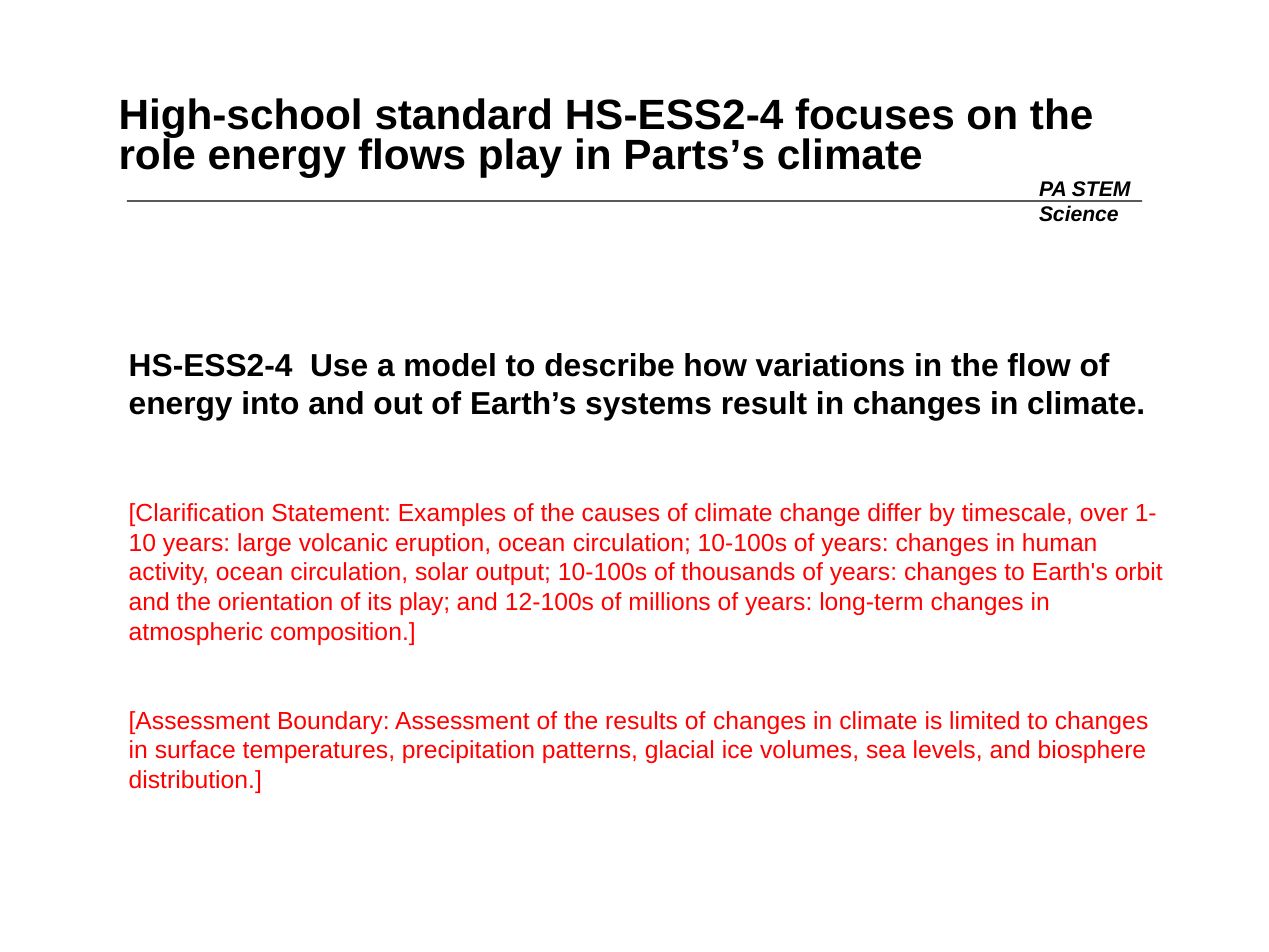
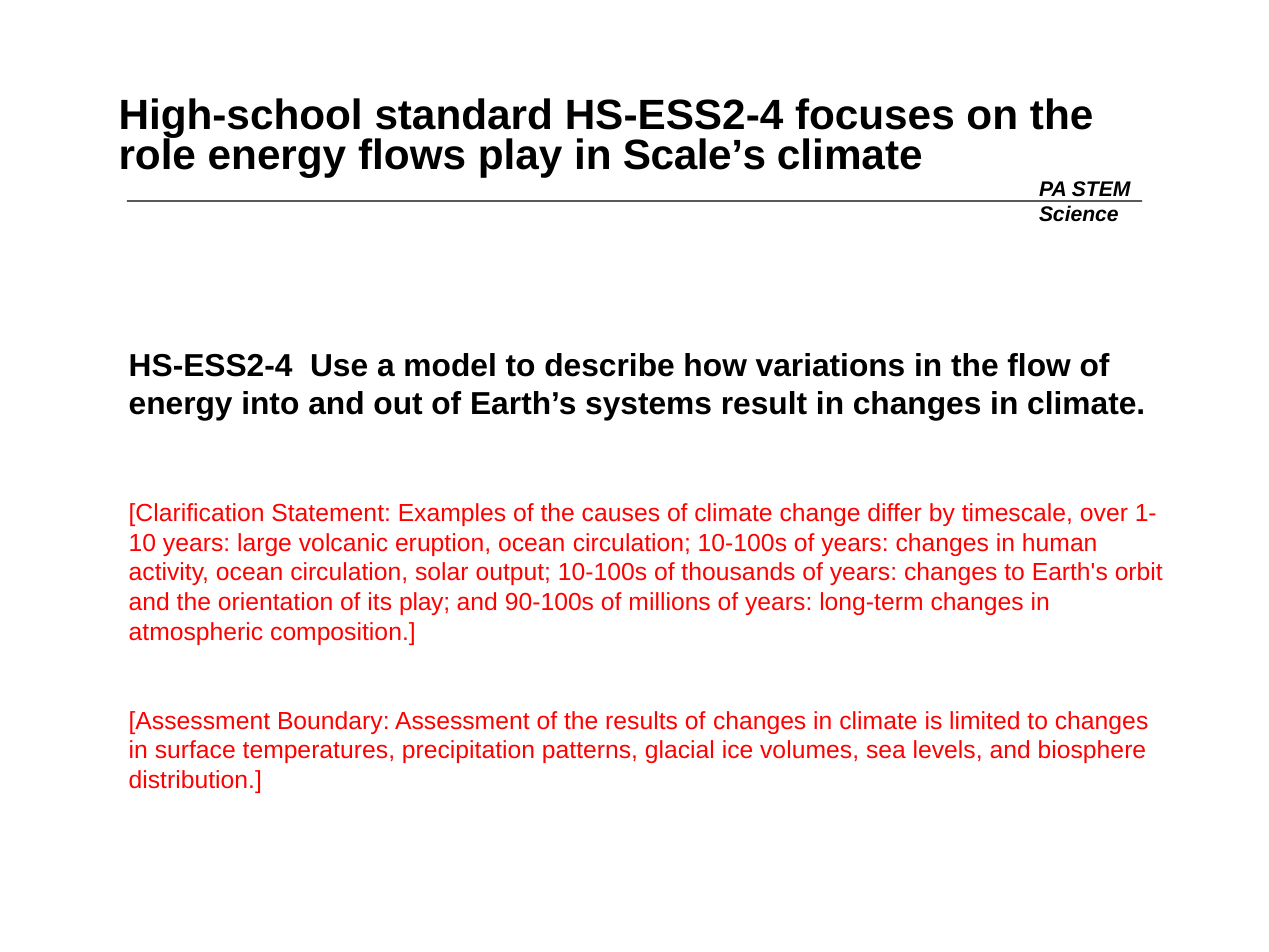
Parts’s: Parts’s -> Scale’s (695, 156)
12-100s: 12-100s -> 90-100s (549, 602)
